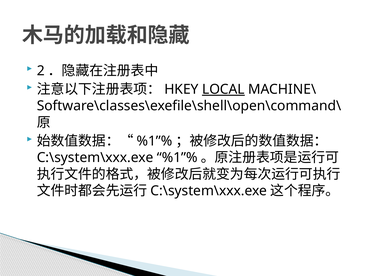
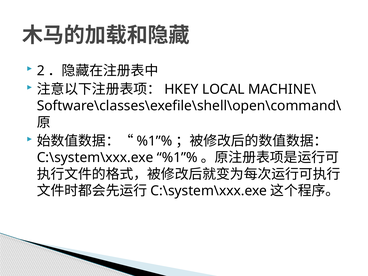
LOCAL underline: present -> none (223, 89)
